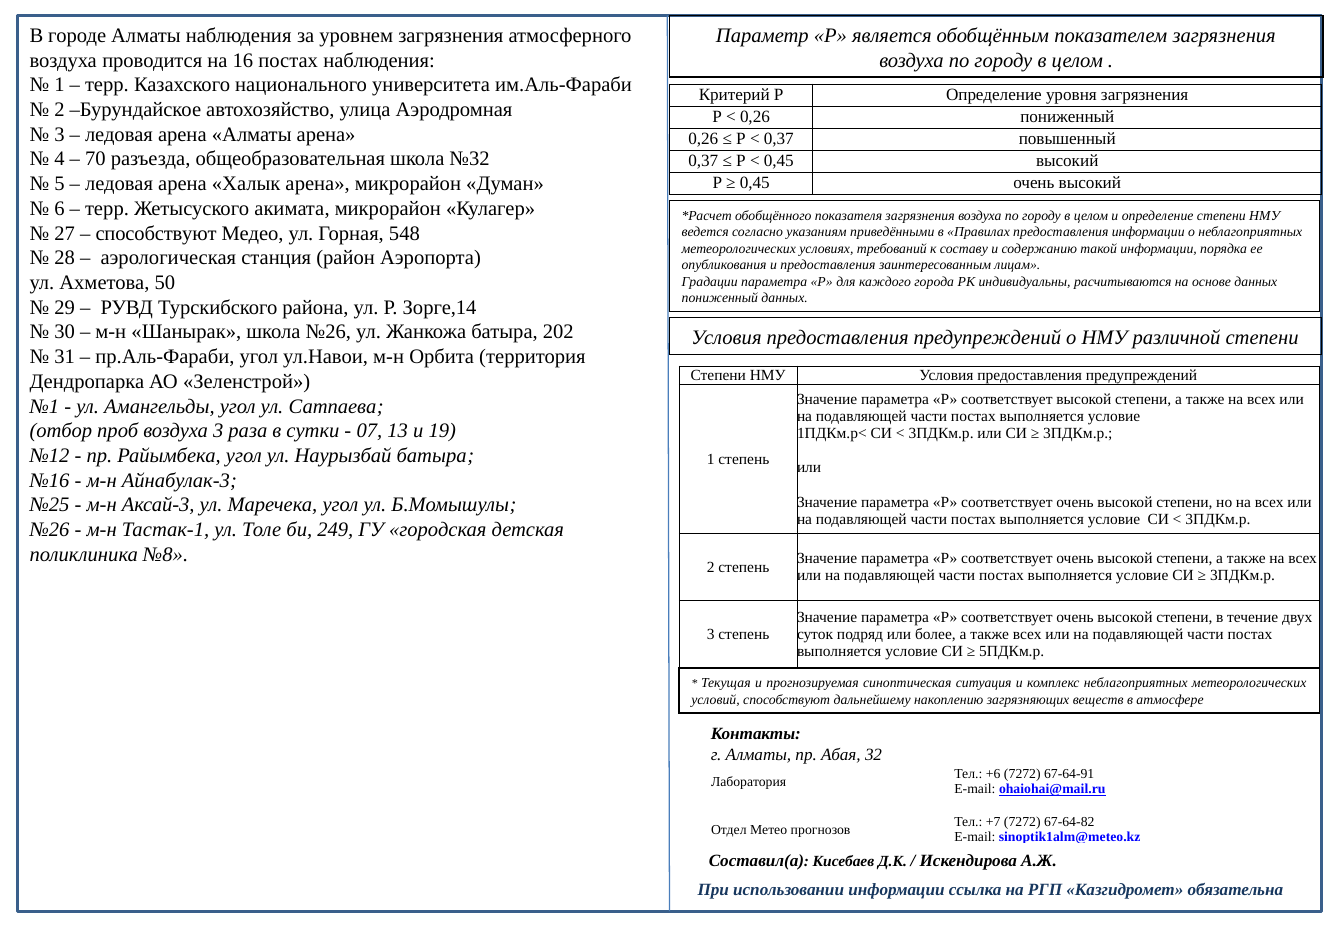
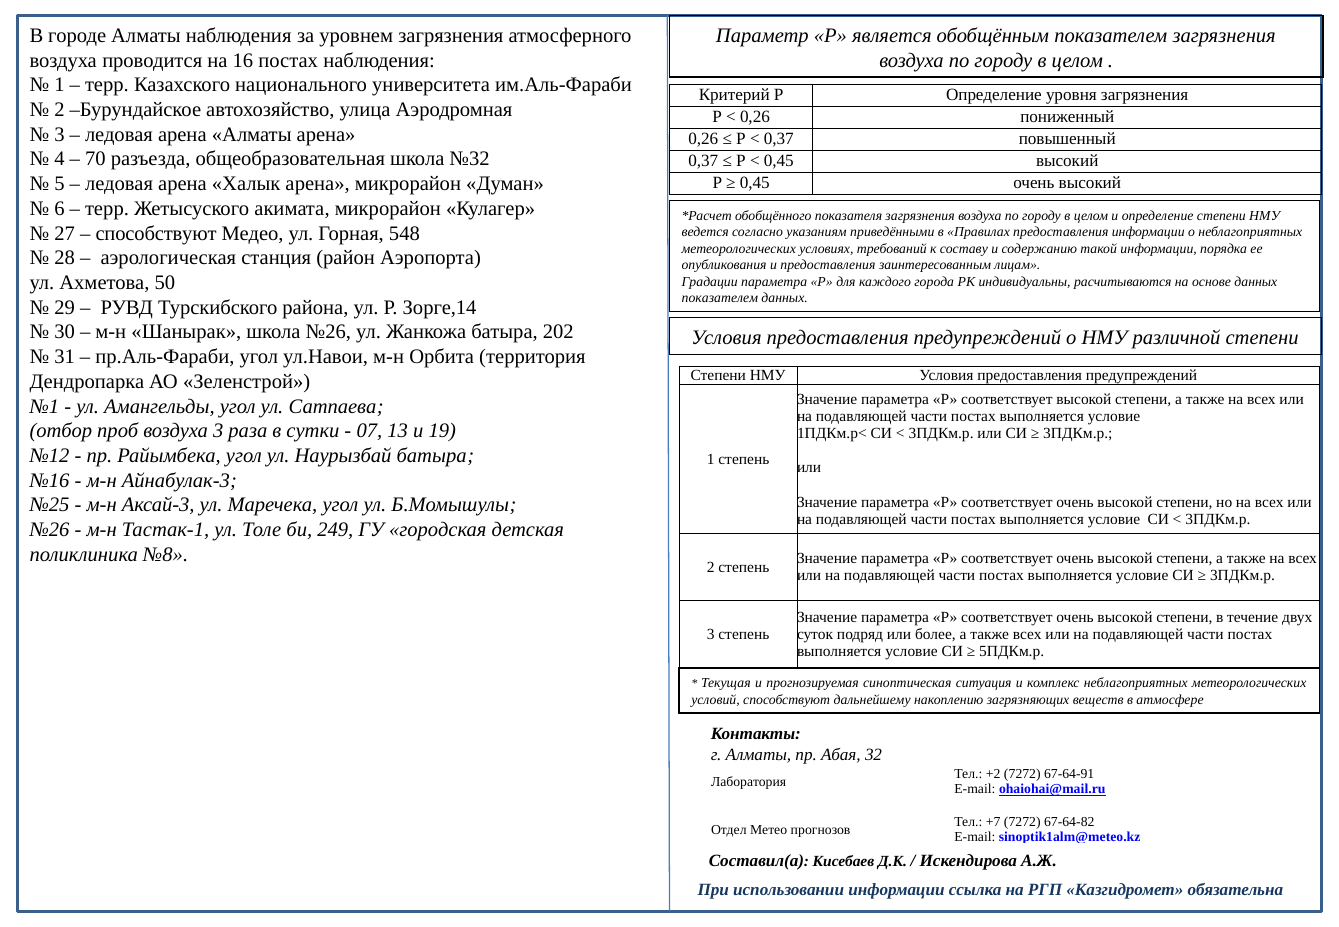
пониженный: пониженный -> показателем (720, 298)
+6: +6 -> +2 (993, 774)
